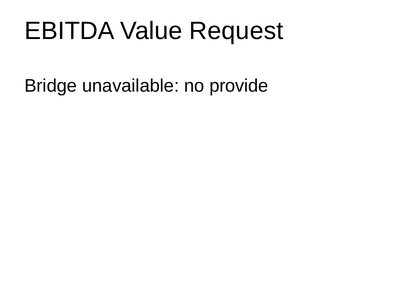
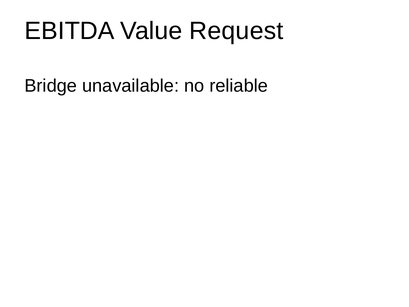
provide: provide -> reliable (239, 86)
